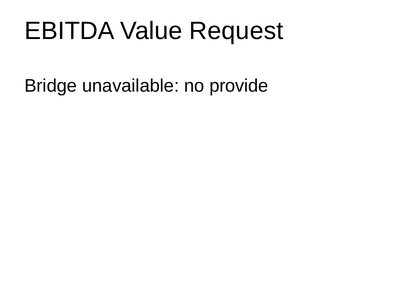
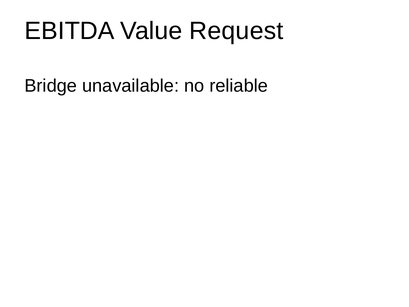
provide: provide -> reliable (239, 86)
